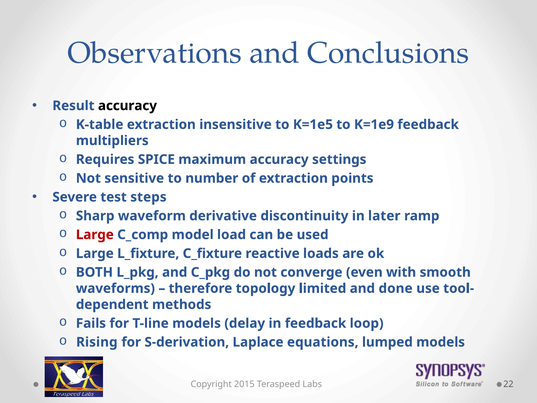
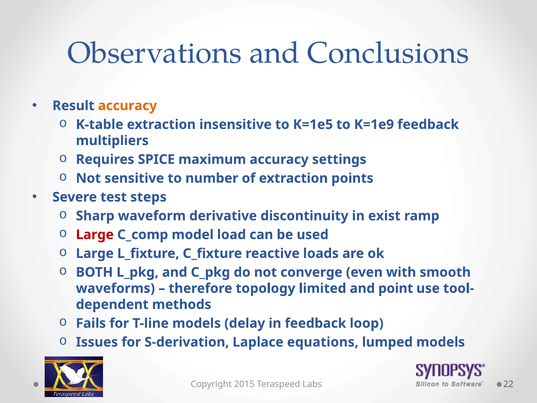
accuracy colour: black -> orange (127, 106)
later: later -> exist (384, 216)
done: done -> point (396, 288)
Rising: Rising -> Issues (97, 342)
